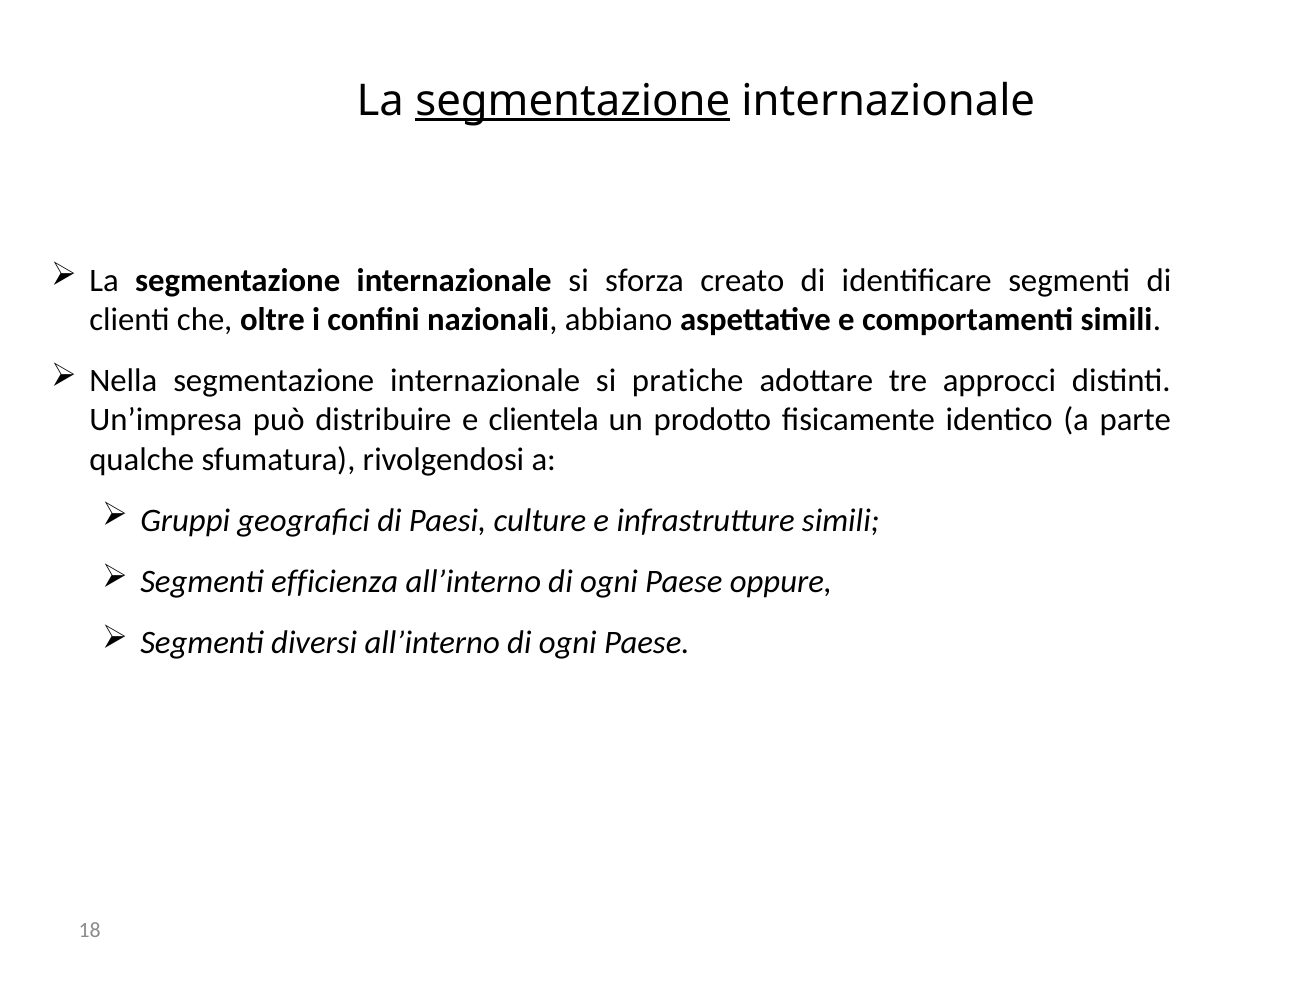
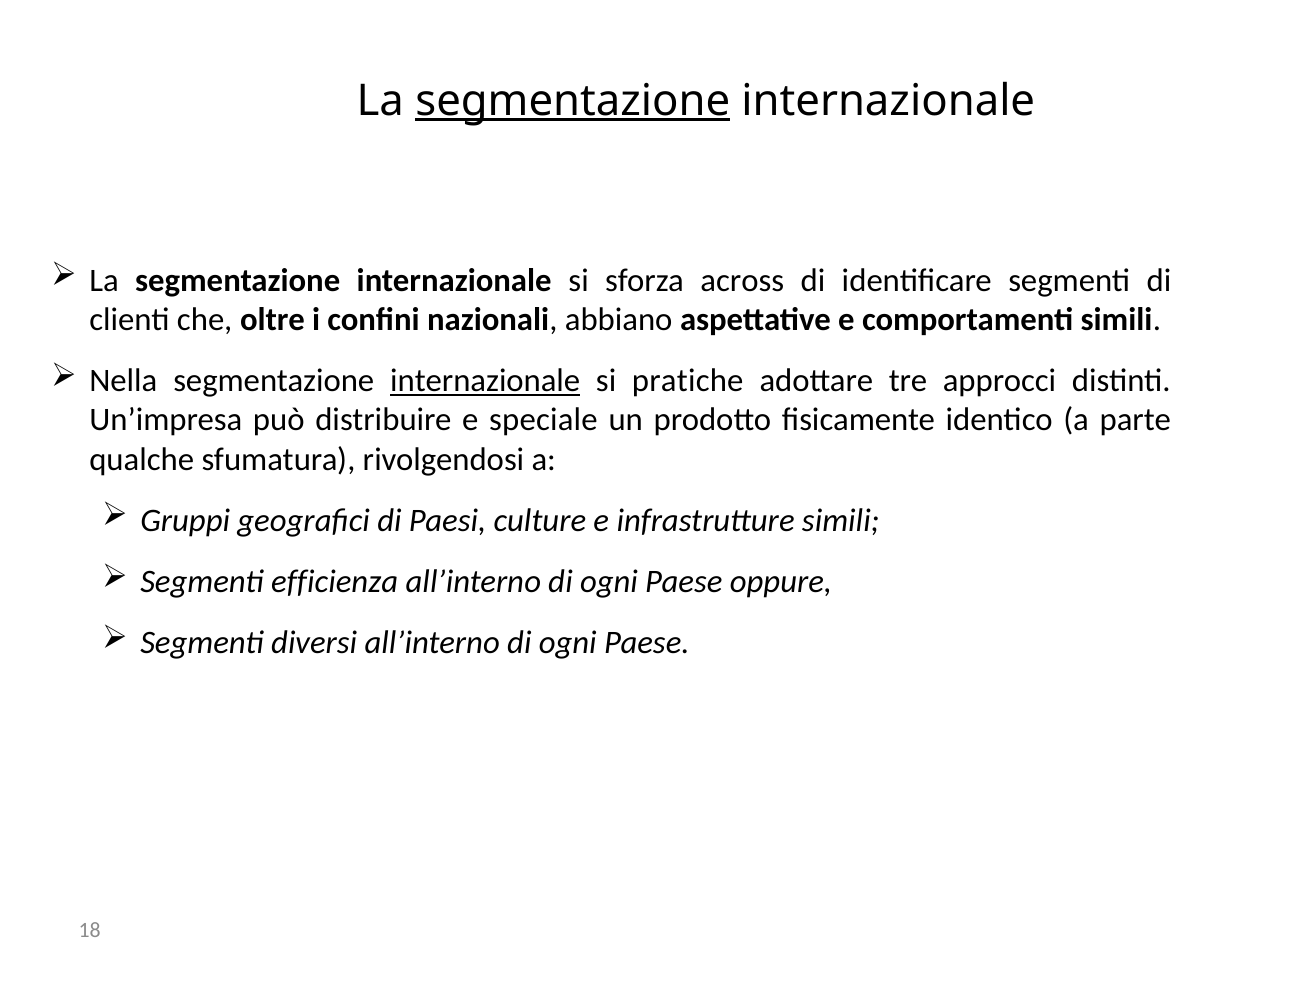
creato: creato -> across (742, 280)
internazionale underline: none -> present (485, 380)
clientela: clientela -> speciale (543, 420)
